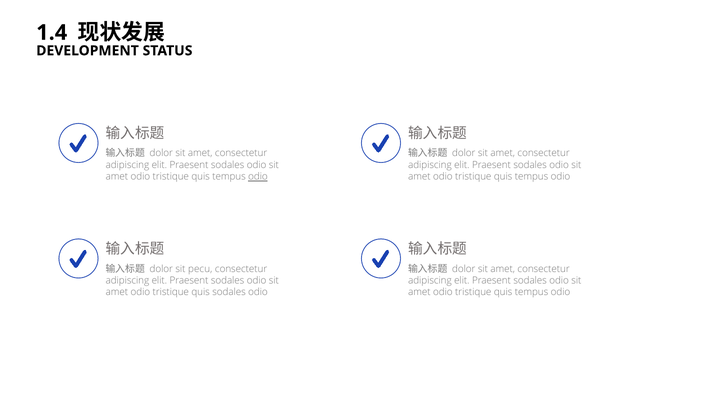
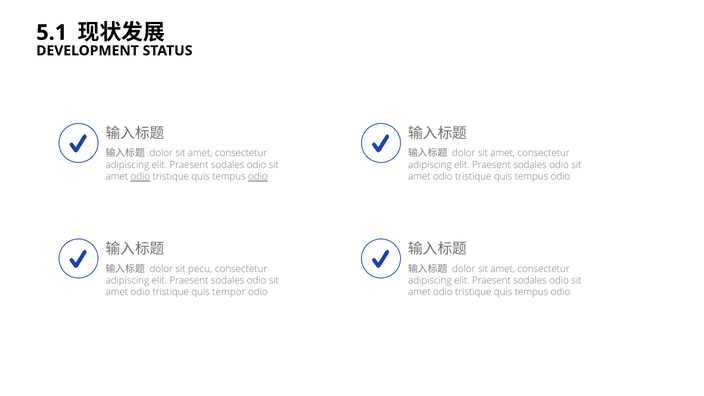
1.4: 1.4 -> 5.1 (52, 33)
odio underline: none -> present (140, 177)
quis sodales: sodales -> tempor (229, 292)
